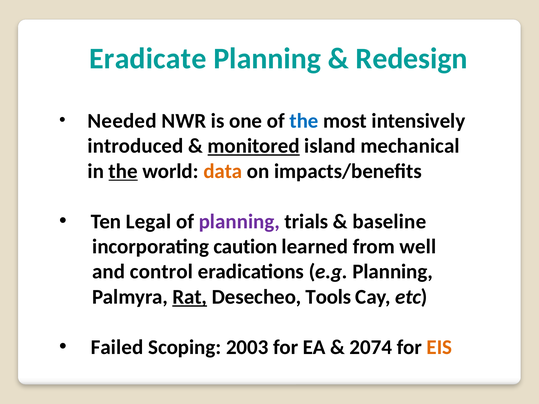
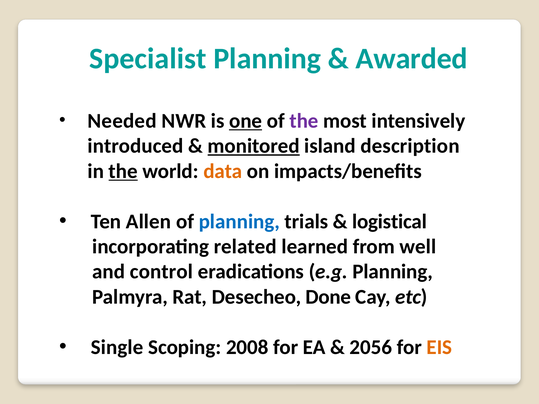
Eradicate: Eradicate -> Specialist (148, 59)
Redesign: Redesign -> Awarded (412, 59)
one underline: none -> present (246, 121)
the colour: blue -> purple (304, 121)
mechanical: mechanical -> description (410, 146)
Legal: Legal -> Allen (149, 222)
planning colour: purple -> blue (239, 222)
baseline: baseline -> logistical (390, 222)
caution: caution -> related (245, 247)
Rat underline: present -> none (190, 297)
Tools: Tools -> Done (328, 297)
Failed: Failed -> Single (117, 347)
2003: 2003 -> 2008 (247, 347)
2074: 2074 -> 2056 (371, 347)
